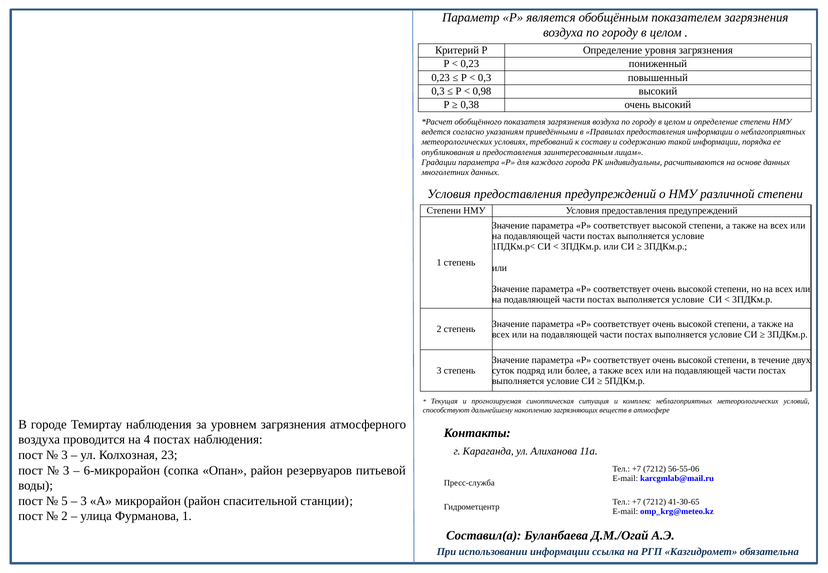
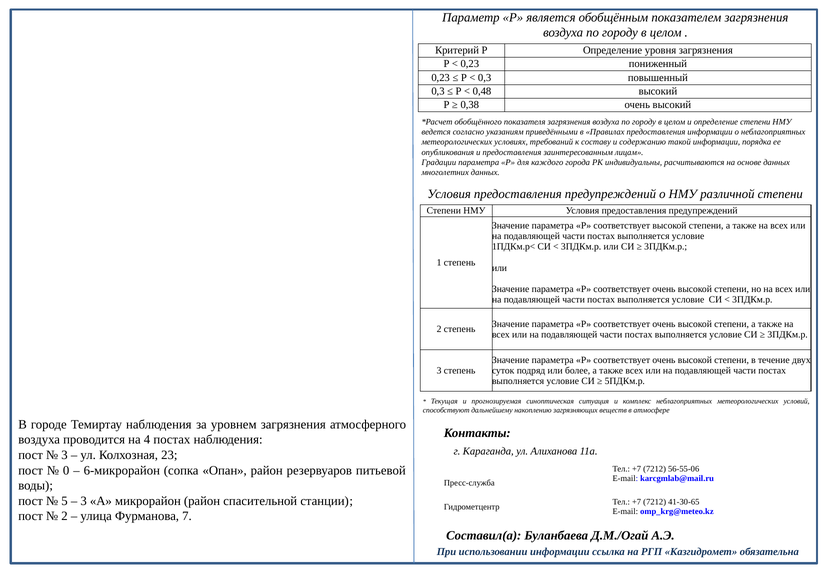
0,98: 0,98 -> 0,48 (482, 91)
3: 3 -> 0 (66, 471)
Фурманова 1: 1 -> 7 (187, 516)
